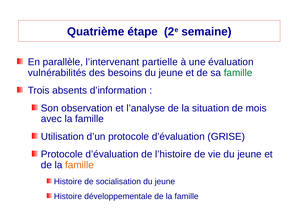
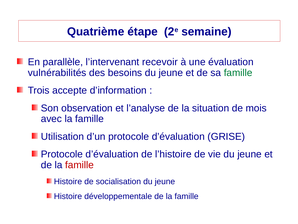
partielle: partielle -> recevoir (160, 62)
absents: absents -> accepte (70, 90)
famille colour: orange -> red (80, 165)
